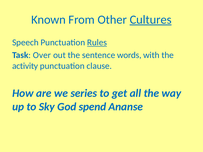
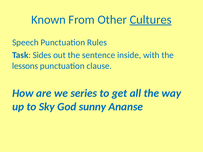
Rules underline: present -> none (97, 43)
Over: Over -> Sides (42, 55)
words: words -> inside (129, 55)
activity: activity -> lessons (25, 66)
spend: spend -> sunny (92, 107)
